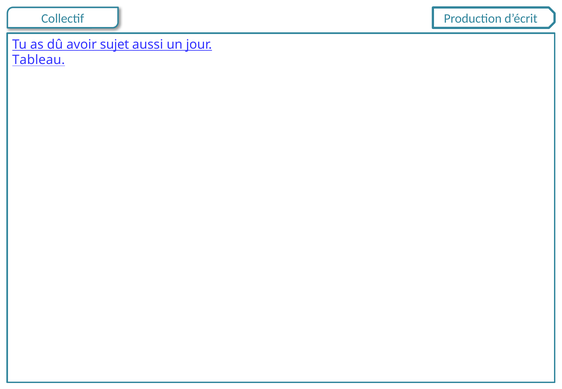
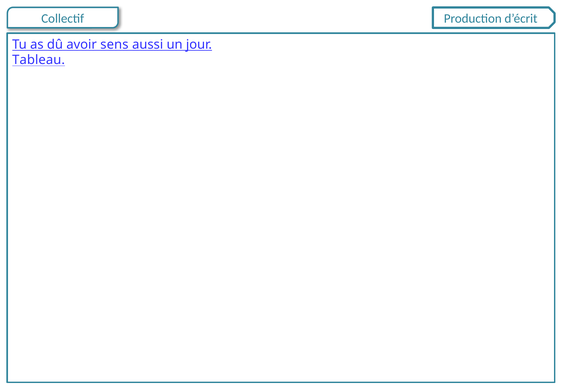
sujet: sujet -> sens (114, 44)
